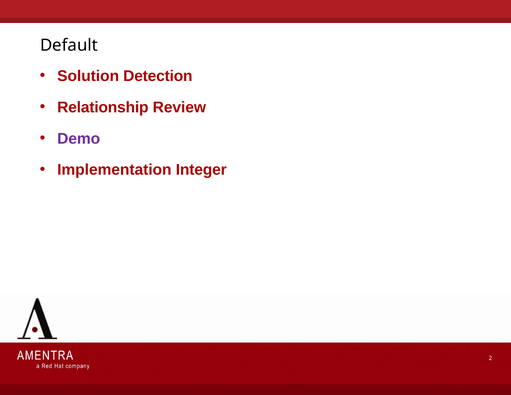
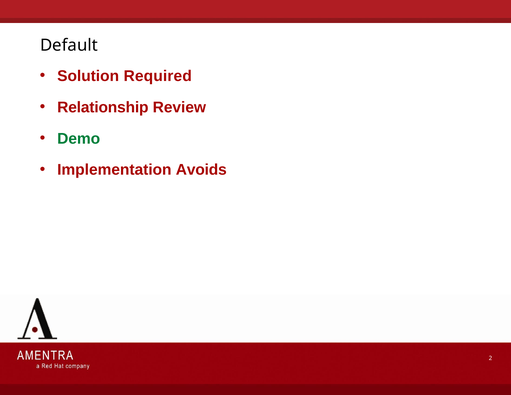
Detection: Detection -> Required (158, 76)
Demo colour: purple -> green (79, 139)
Integer: Integer -> Avoids (201, 170)
